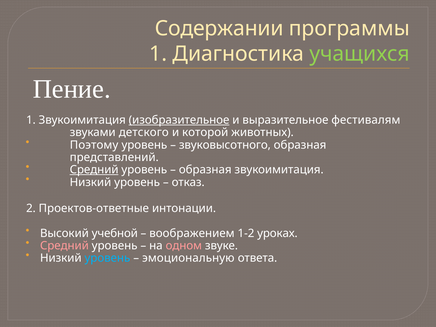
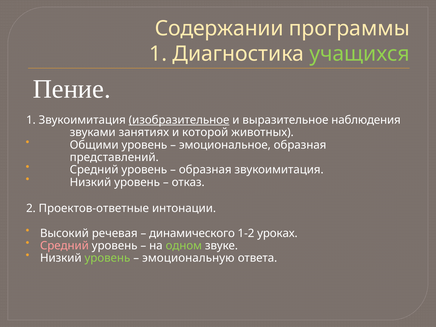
фестивалям: фестивалям -> наблюдения (366, 120)
детского: детского -> занятиях (144, 133)
Поэтому: Поэтому -> Общими (94, 145)
звуковысотного: звуковысотного -> эмоциональное (225, 145)
Средний underline: present -> none (94, 170)
учебной: учебной -> речевая (115, 233)
воображением: воображением -> динамического (192, 233)
одном colour: pink -> light green (184, 246)
уровень colour: light blue -> light green (107, 258)
